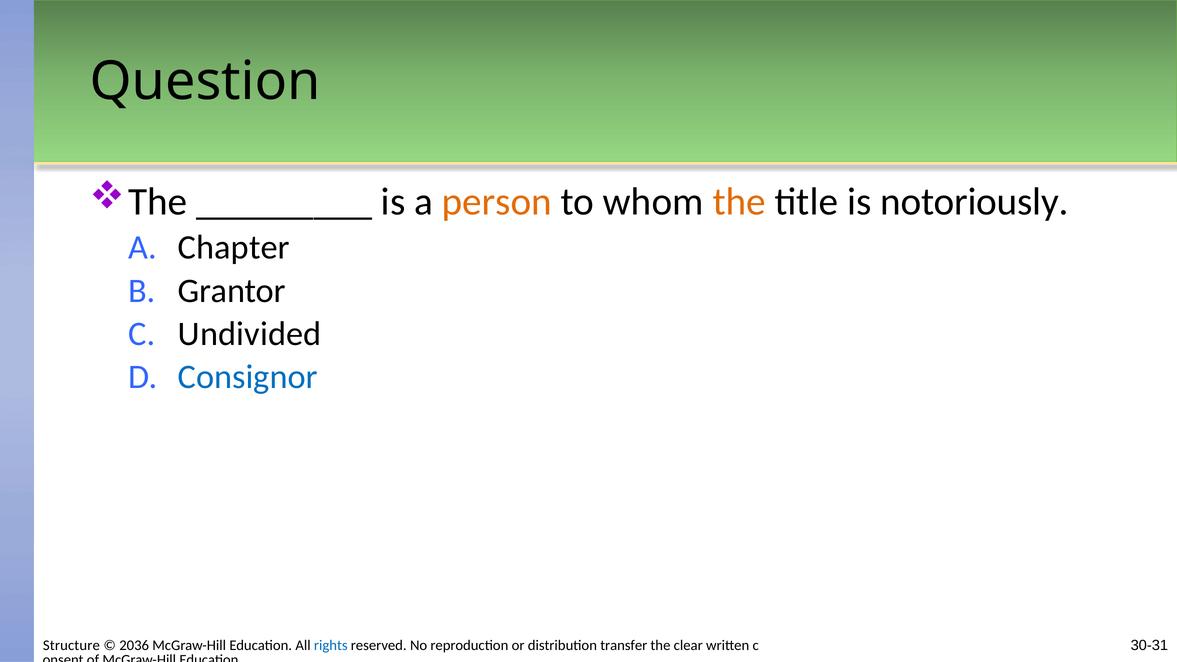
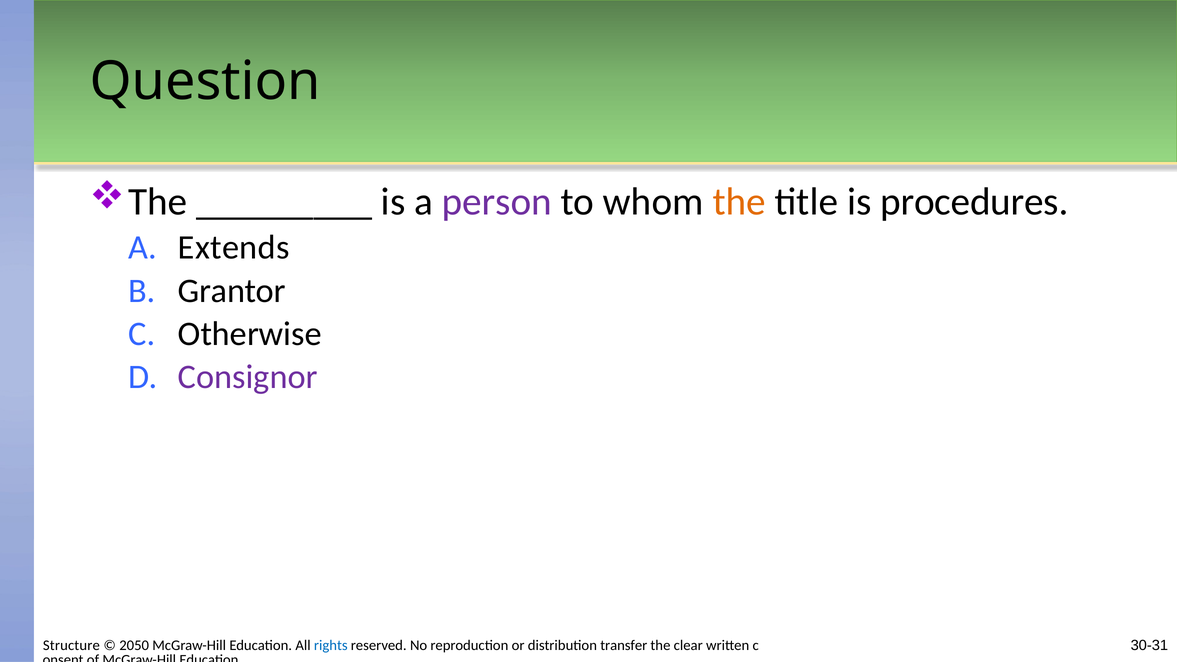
person colour: orange -> purple (497, 202)
notoriously: notoriously -> procedures (974, 202)
Chapter: Chapter -> Extends (234, 248)
Undivided: Undivided -> Otherwise (250, 334)
Consignor colour: blue -> purple (248, 377)
2036: 2036 -> 2050 (134, 645)
